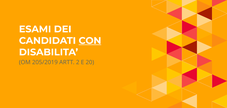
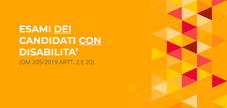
DEI underline: none -> present (63, 29)
